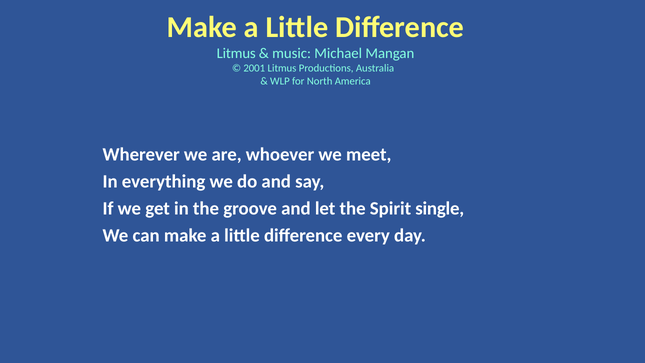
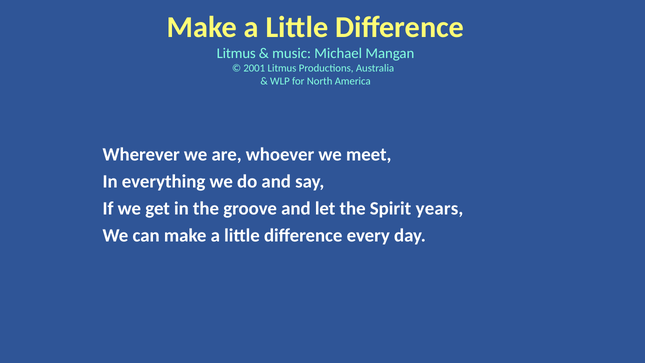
single: single -> years (440, 208)
